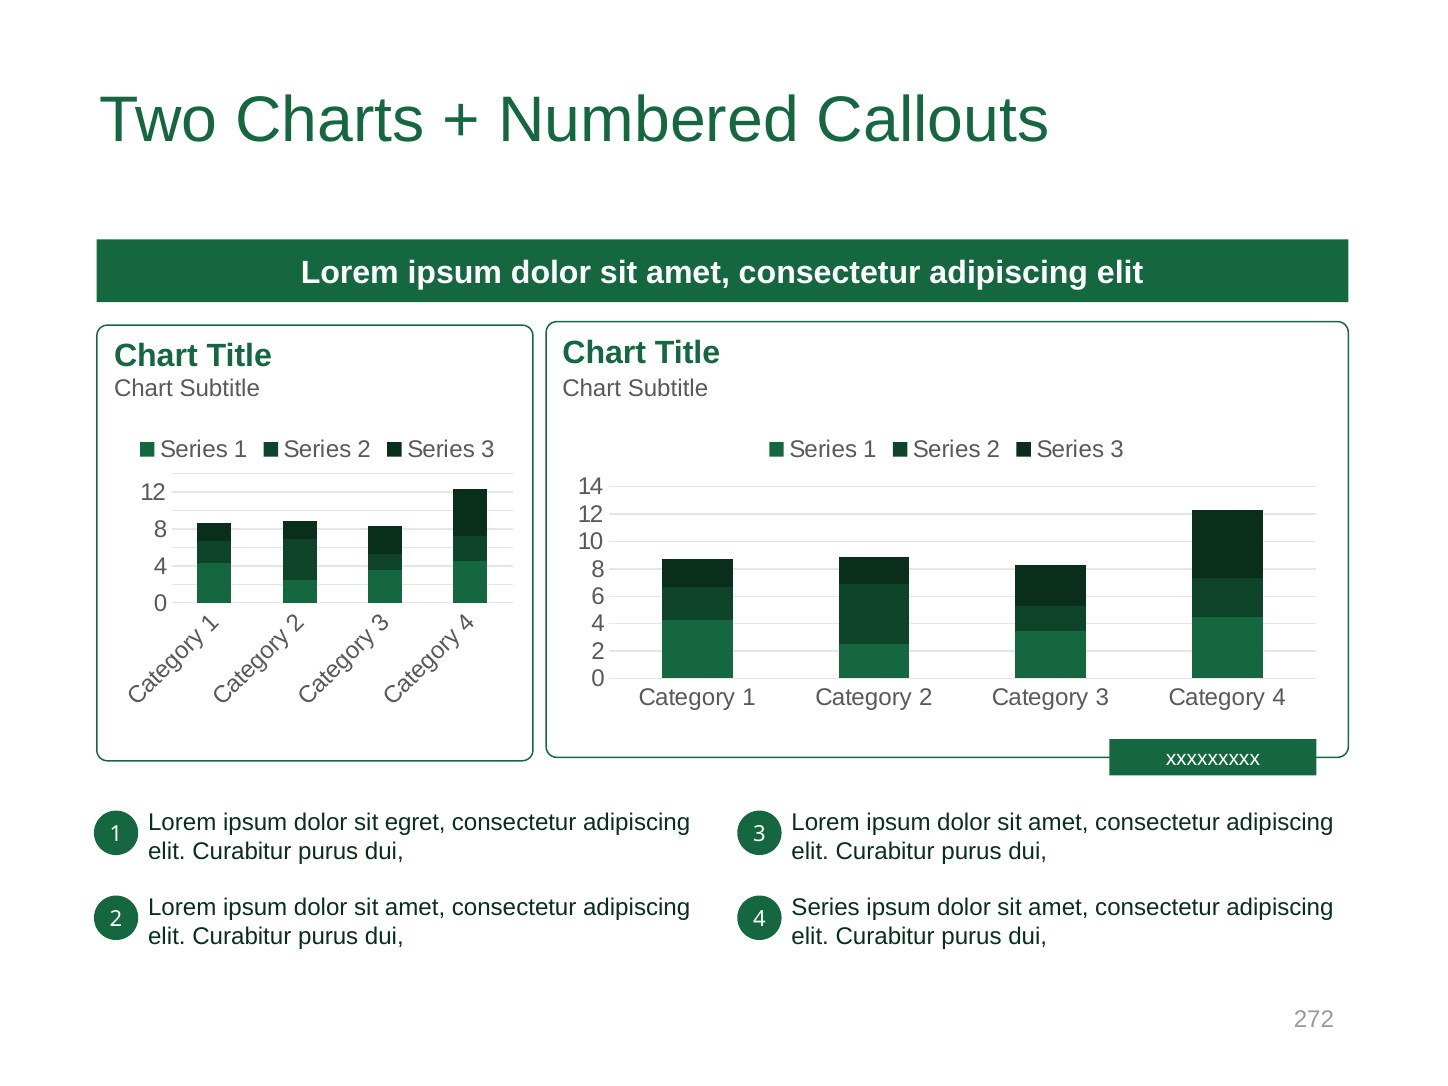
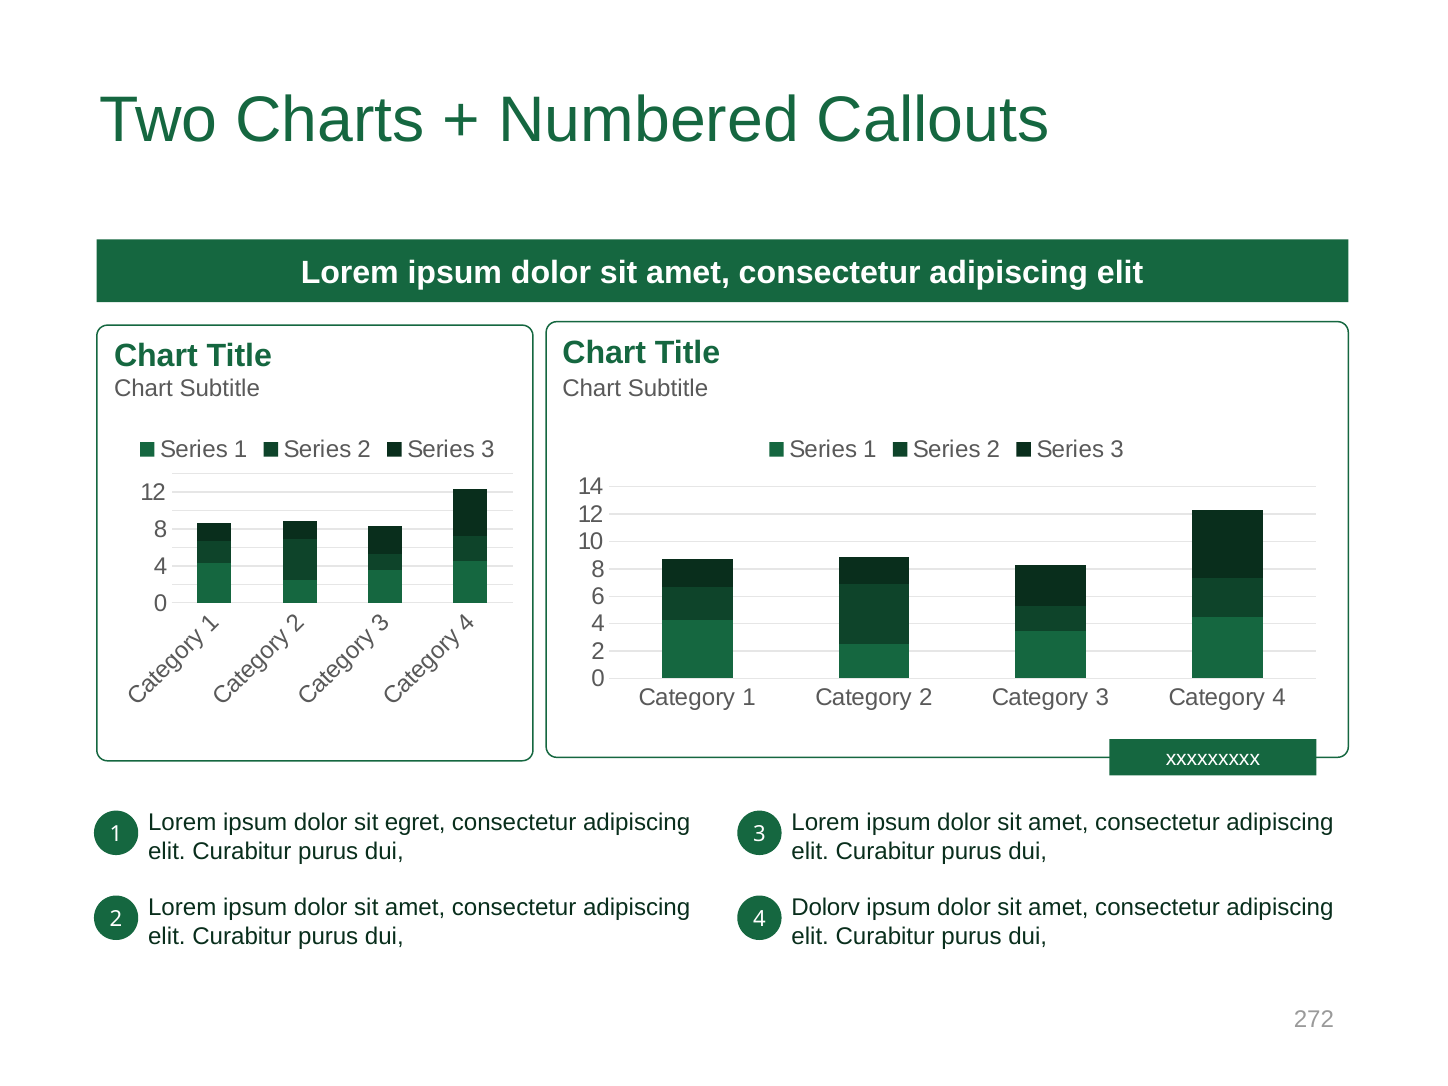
Series: Series -> Dolorv (826, 907)
